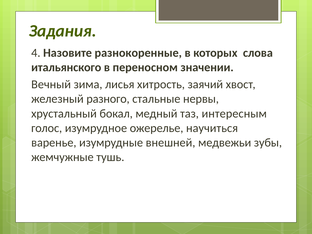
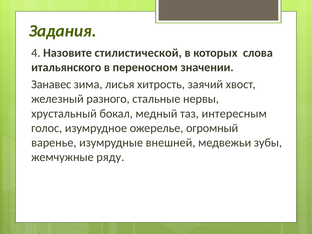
разнокоренные: разнокоренные -> стилистической (138, 53)
Вечный: Вечный -> Занавес (51, 84)
научиться: научиться -> огромный (212, 128)
тушь: тушь -> ряду (110, 157)
